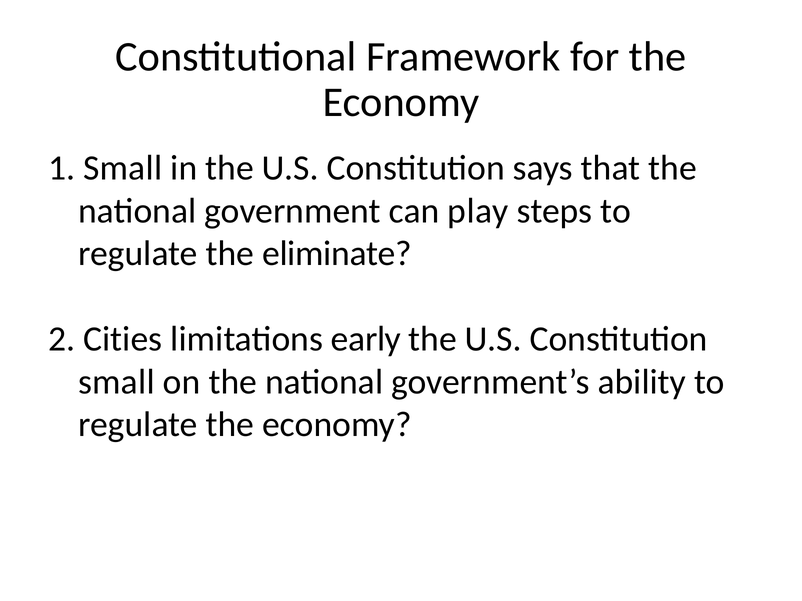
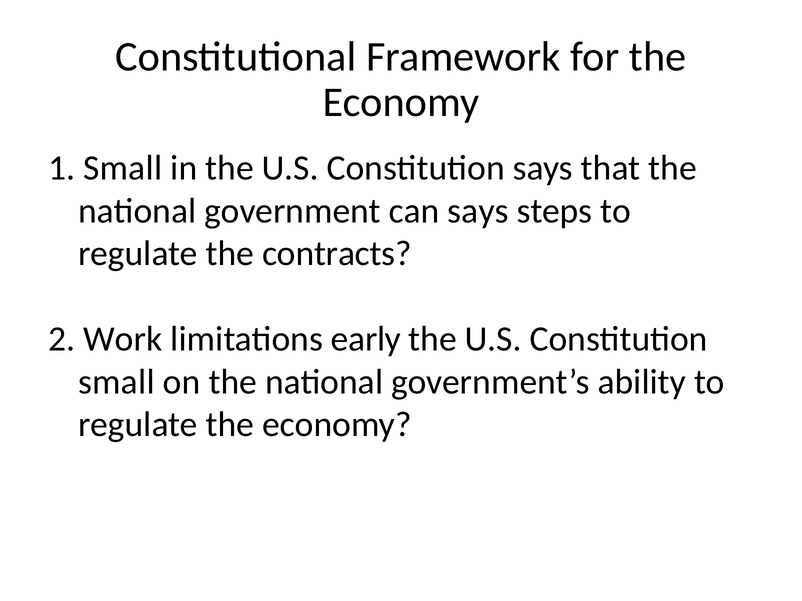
can play: play -> says (478, 211)
eliminate: eliminate -> contracts (337, 254)
Cities: Cities -> Work (123, 339)
